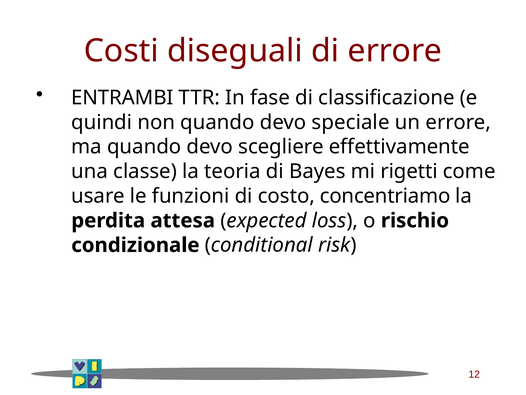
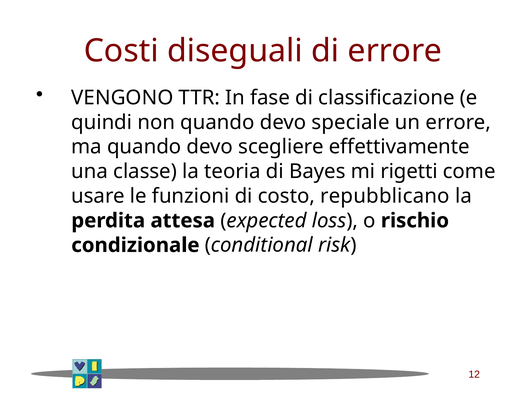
ENTRAMBI: ENTRAMBI -> VENGONO (122, 98)
concentriamo: concentriamo -> repubblicano (385, 196)
